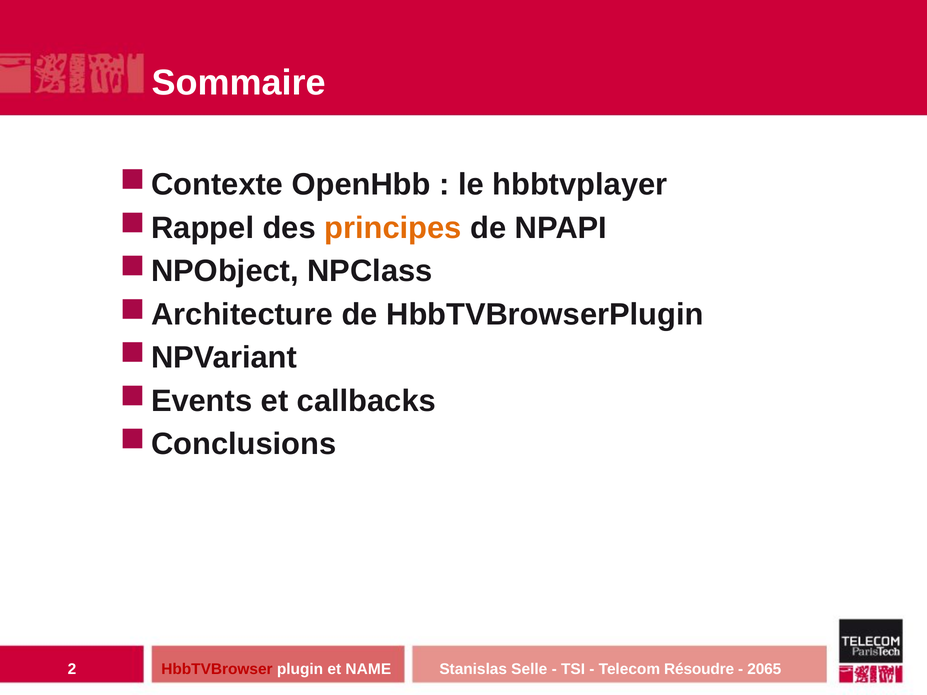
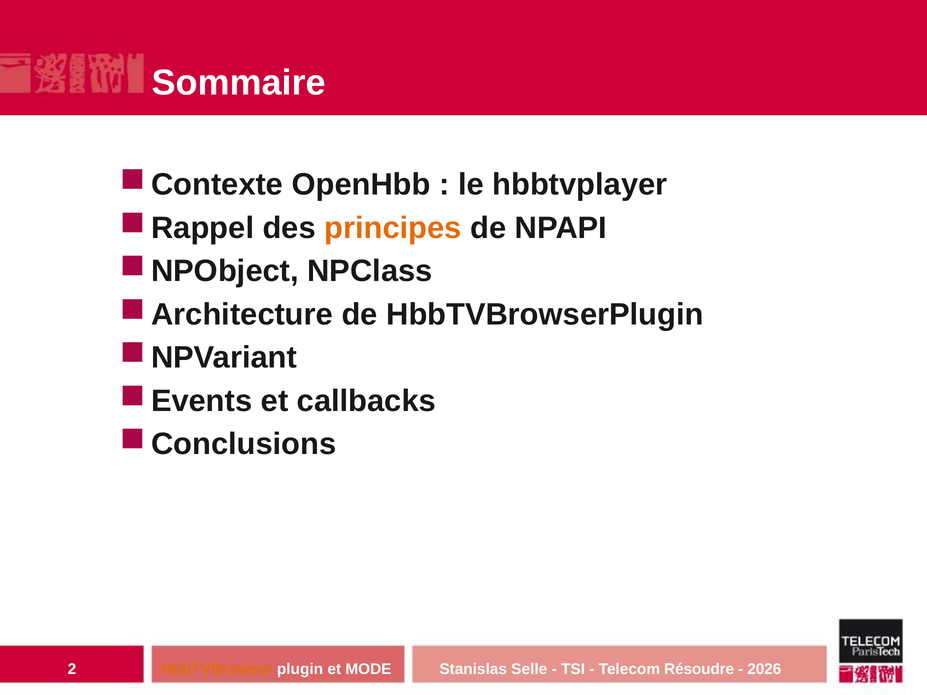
HbbTVBrowser colour: red -> orange (217, 669)
NAME: NAME -> MODE (368, 669)
2065: 2065 -> 2026 (764, 669)
